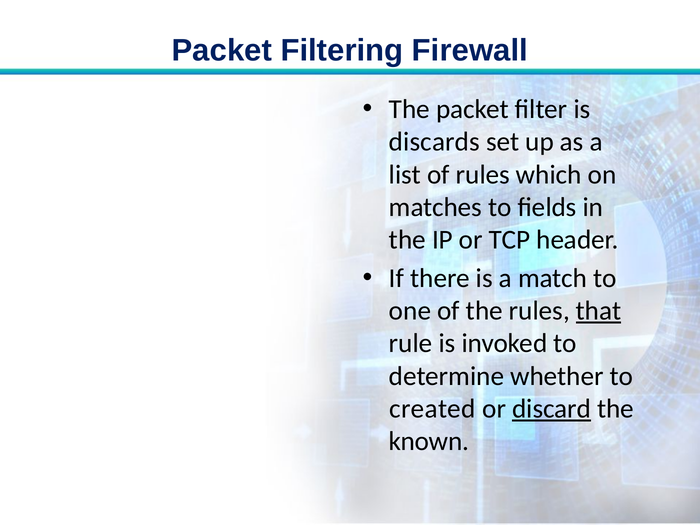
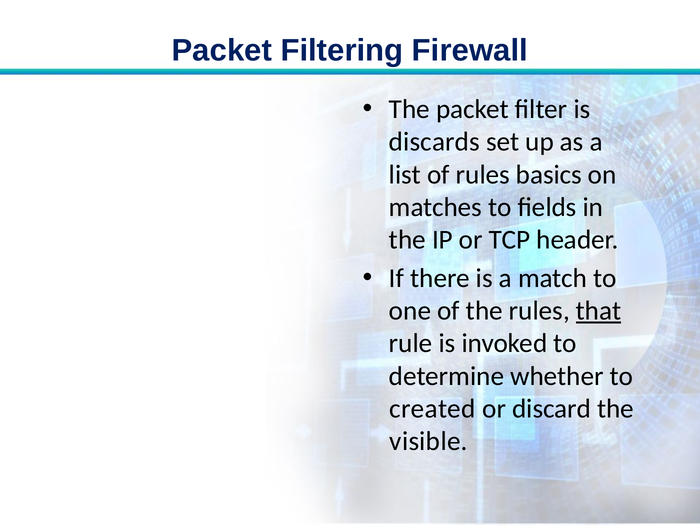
which: which -> basics (549, 175)
discard underline: present -> none (552, 409)
known: known -> visible (429, 441)
